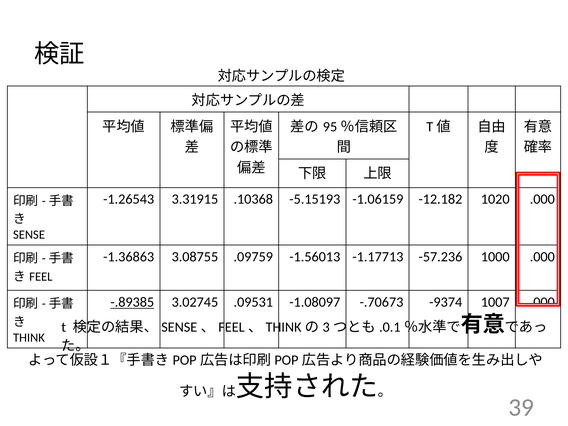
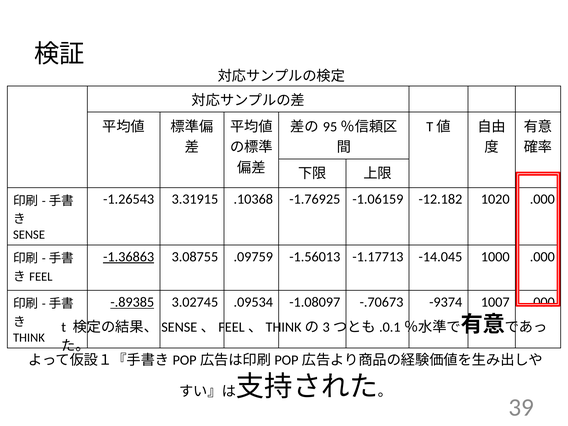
-5.15193: -5.15193 -> -1.76925 (315, 199)
-1.36863 underline: none -> present (129, 257)
-57.236: -57.236 -> -14.045 (440, 257)
.09531: .09531 -> .09534 (253, 302)
